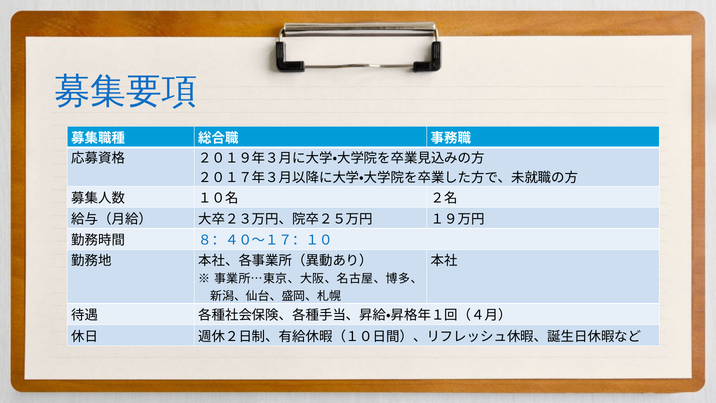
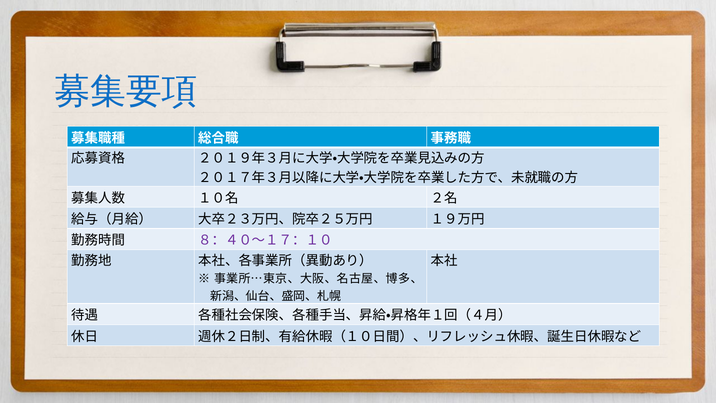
８：４０～１７：１０ colour: blue -> purple (265, 240)
